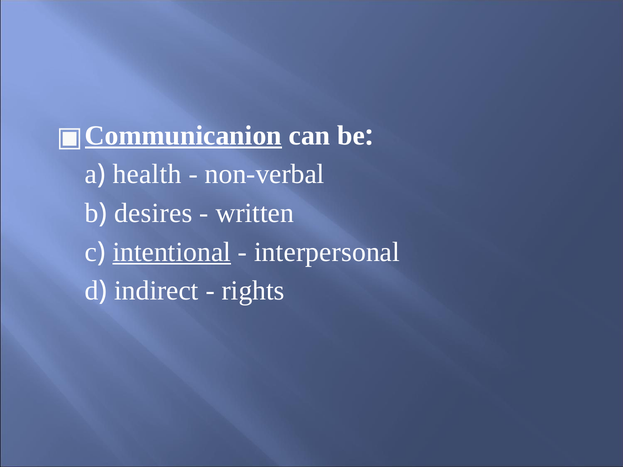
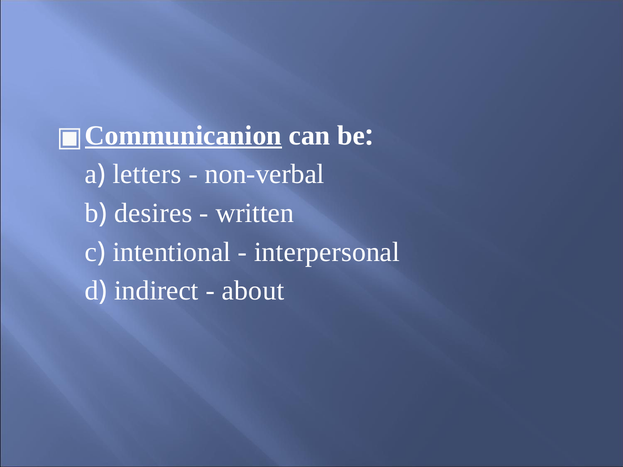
health: health -> letters (147, 174)
intentional underline: present -> none (172, 252)
rights: rights -> about (253, 291)
